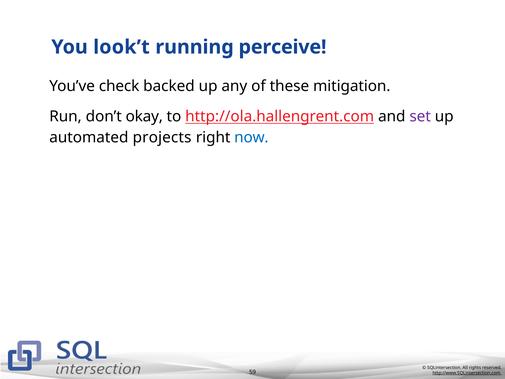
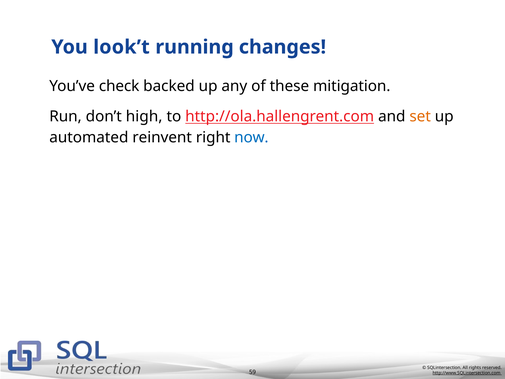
perceive: perceive -> changes (282, 47)
okay: okay -> high (144, 116)
set colour: purple -> orange (420, 116)
projects: projects -> reinvent (162, 137)
